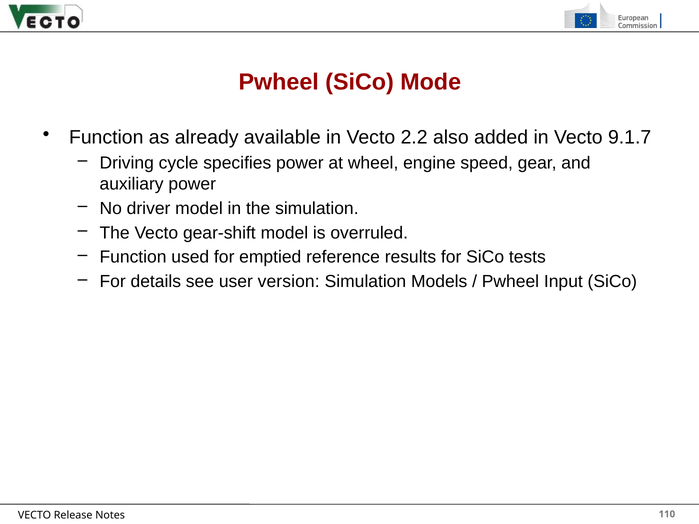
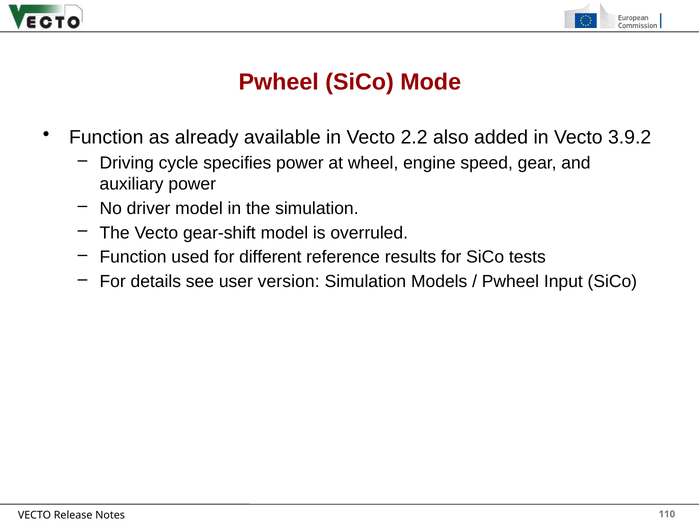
9.1.7: 9.1.7 -> 3.9.2 (630, 137)
emptied: emptied -> different (270, 257)
